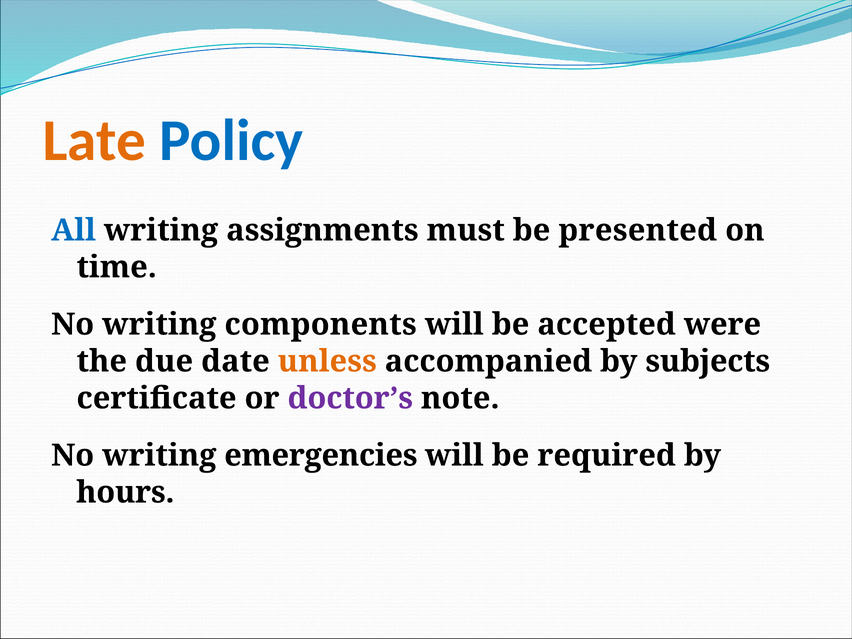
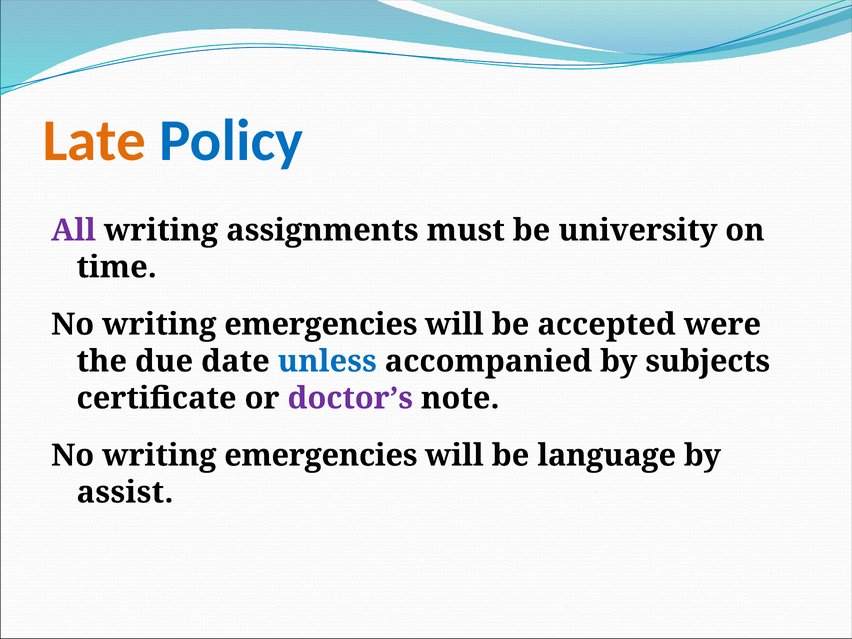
All colour: blue -> purple (74, 230)
presented: presented -> university (638, 230)
components: components -> emergencies (321, 324)
unless colour: orange -> blue (327, 361)
required: required -> language (607, 455)
hours: hours -> assist (125, 492)
